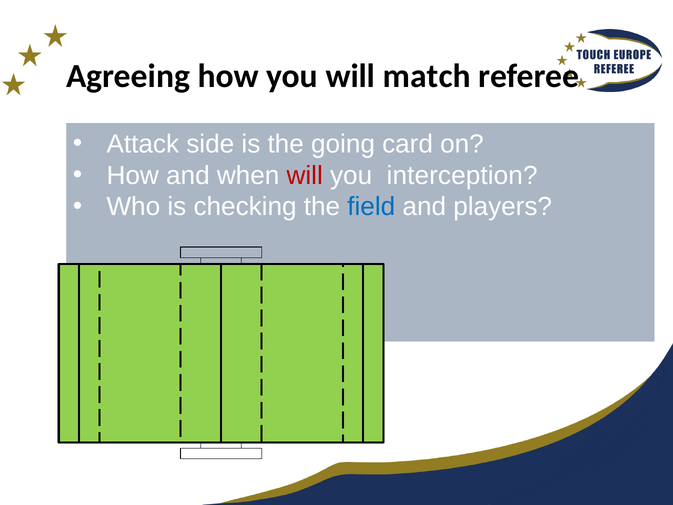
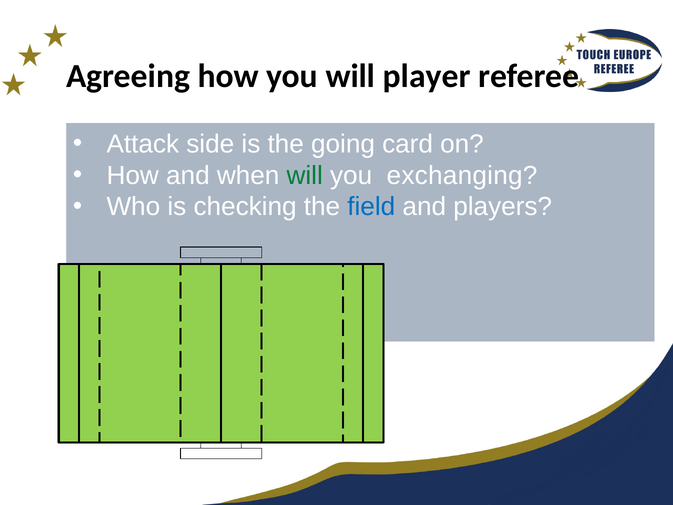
match: match -> player (427, 76)
will colour: red -> green (305, 175)
interception: interception -> exchanging (462, 175)
